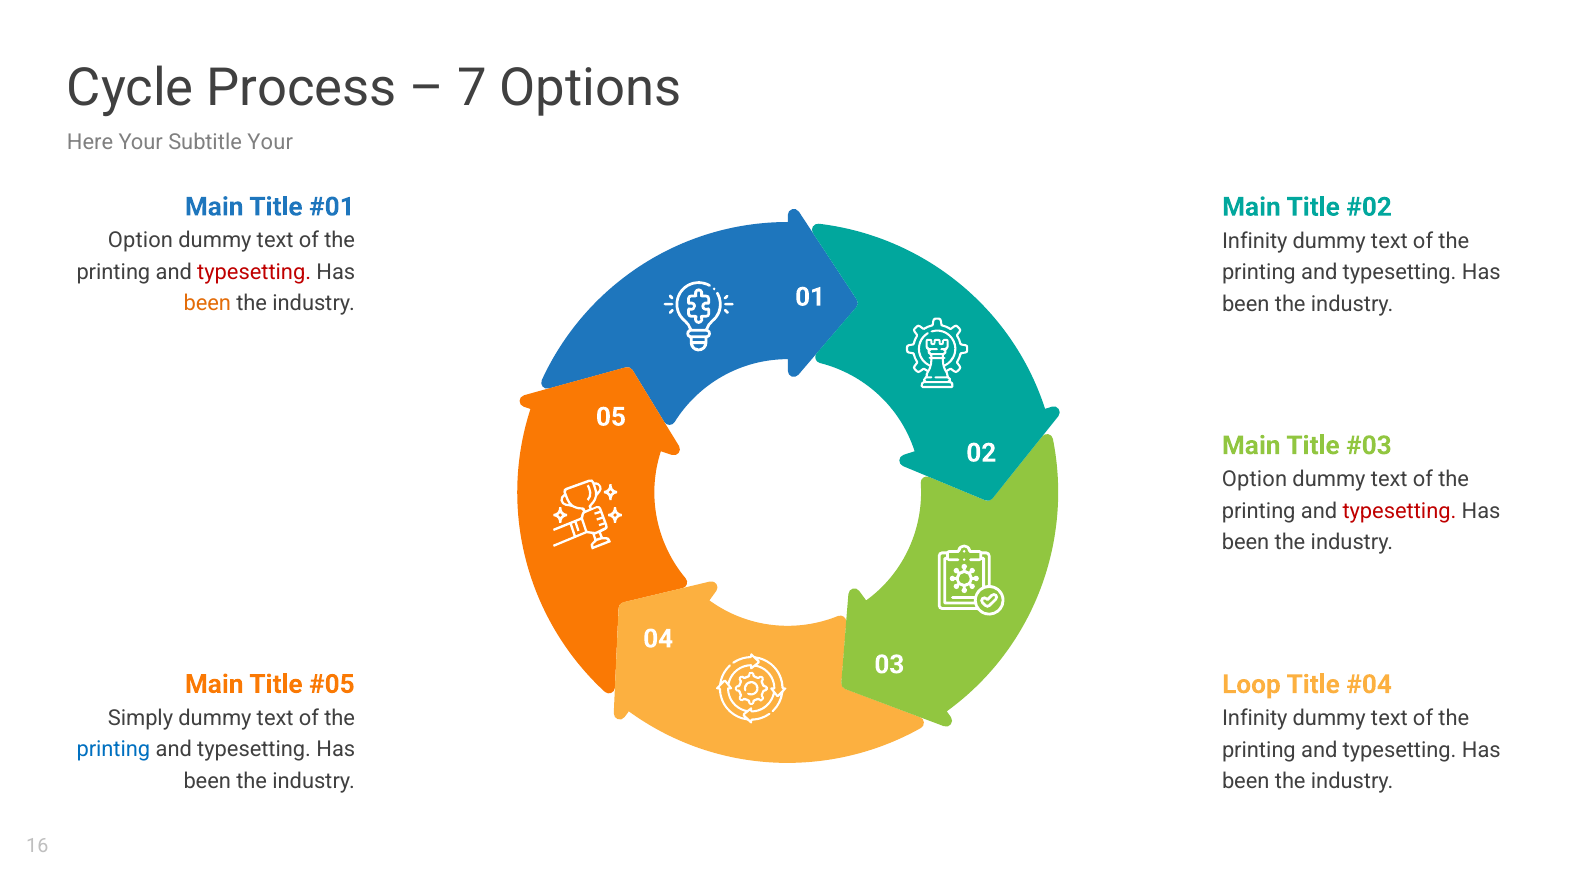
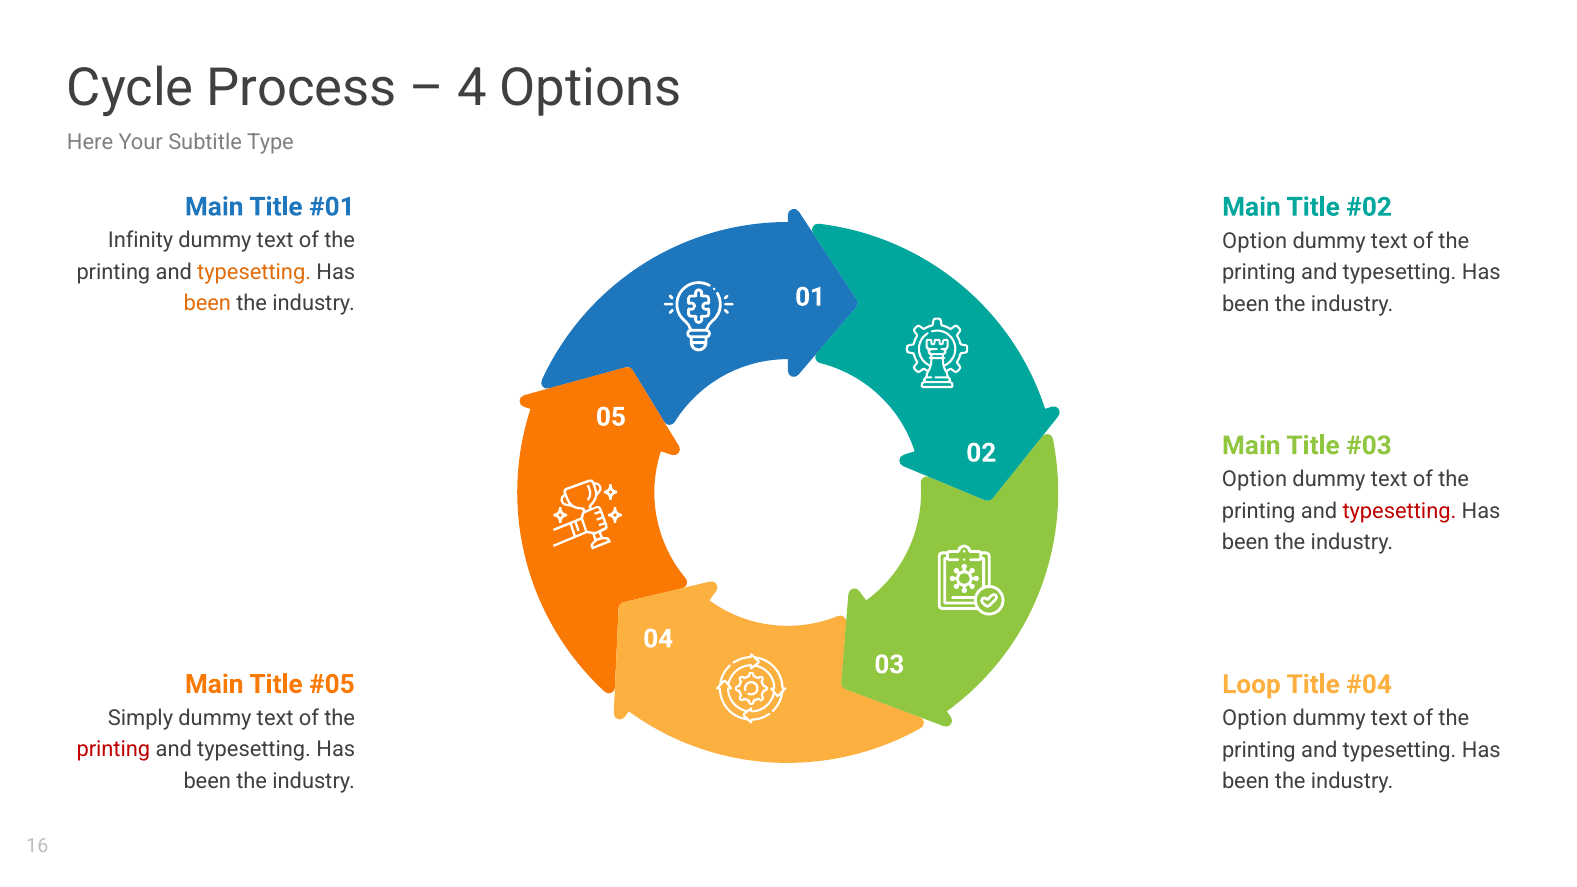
7: 7 -> 4 (472, 88)
Subtitle Your: Your -> Type (270, 142)
Option: Option -> Infinity (141, 241)
Infinity: Infinity -> Option (1255, 241)
typesetting colour: red -> orange (254, 272)
Infinity: Infinity -> Option (1255, 718)
printing colour: blue -> red (113, 750)
